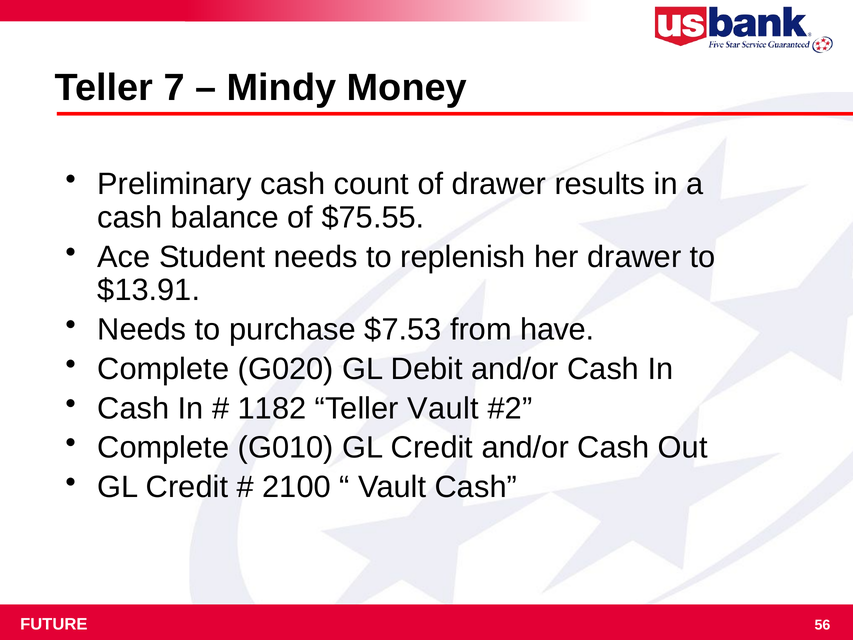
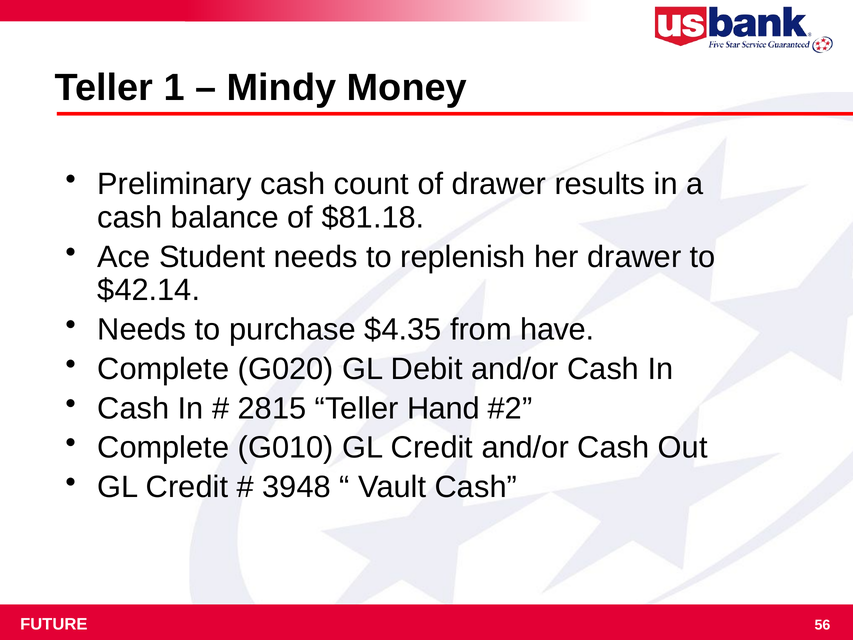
7: 7 -> 1 (174, 88)
$75.55: $75.55 -> $81.18 (373, 217)
$13.91: $13.91 -> $42.14 (149, 290)
$7.53: $7.53 -> $4.35 (403, 329)
1182: 1182 -> 2815 (272, 408)
Teller Vault: Vault -> Hand (443, 408)
2100: 2100 -> 3948 (297, 487)
